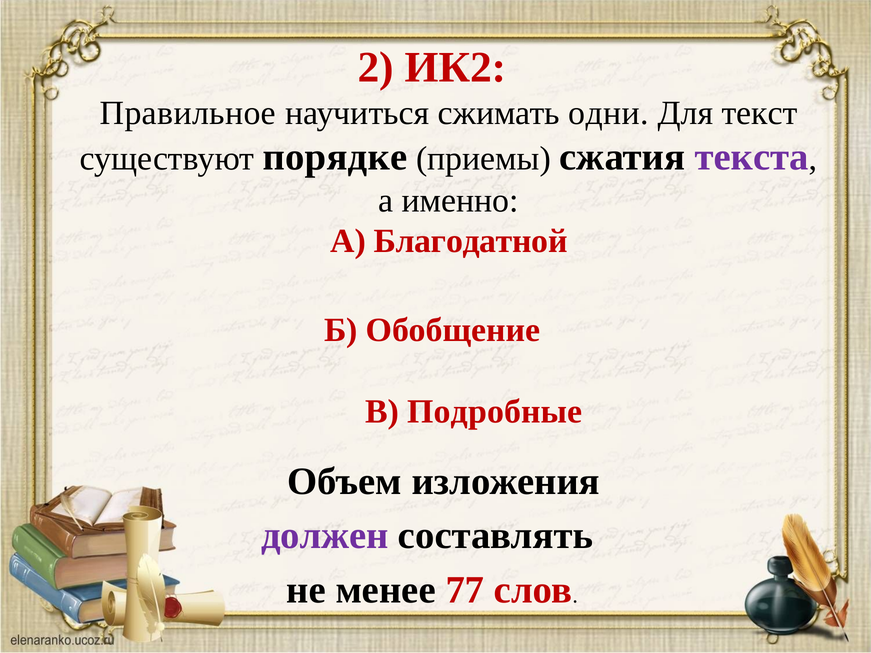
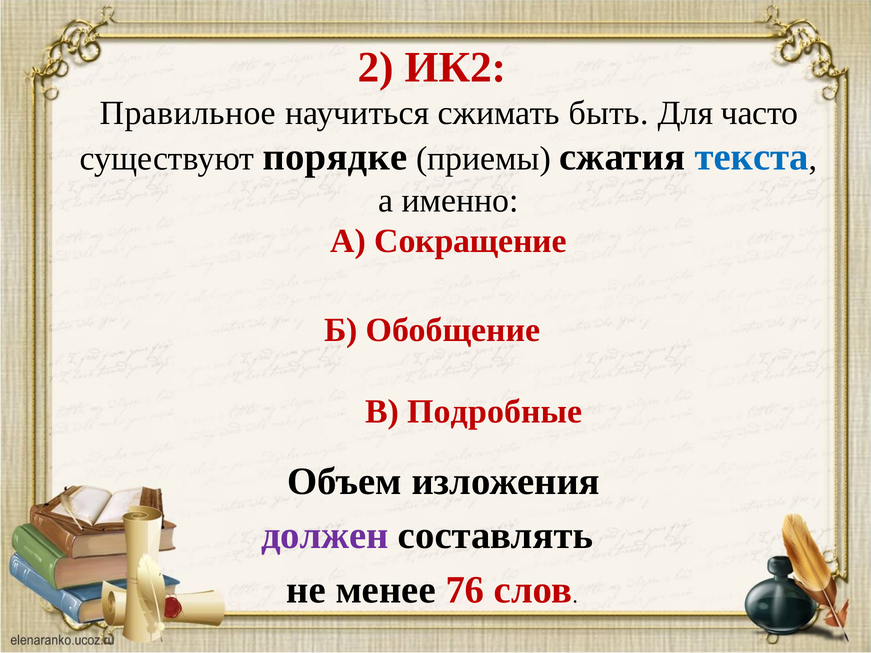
одни: одни -> быть (609, 113)
текст: текст -> часто (760, 113)
текста colour: purple -> blue (752, 157)
Благодатной: Благодатной -> Сокращение (471, 241)
77: 77 -> 76 (465, 590)
